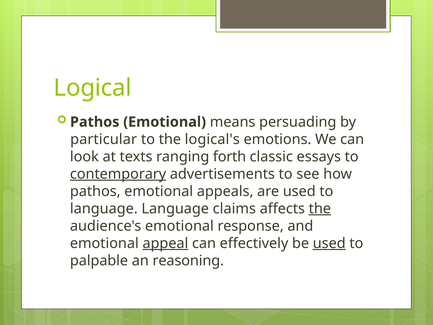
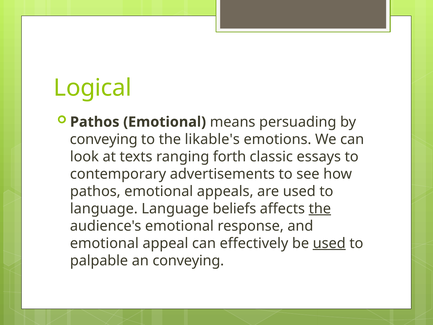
particular: particular -> conveying (104, 139)
logical's: logical's -> likable's (212, 139)
contemporary underline: present -> none (118, 174)
claims: claims -> beliefs (234, 208)
appeal underline: present -> none (165, 243)
an reasoning: reasoning -> conveying (188, 260)
